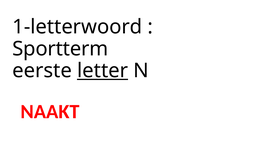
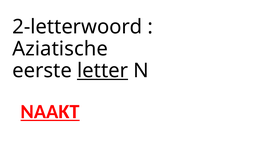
1-letterwoord: 1-letterwoord -> 2-letterwoord (77, 27)
Sportterm: Sportterm -> Aziatische (60, 49)
NAAKT underline: none -> present (50, 112)
